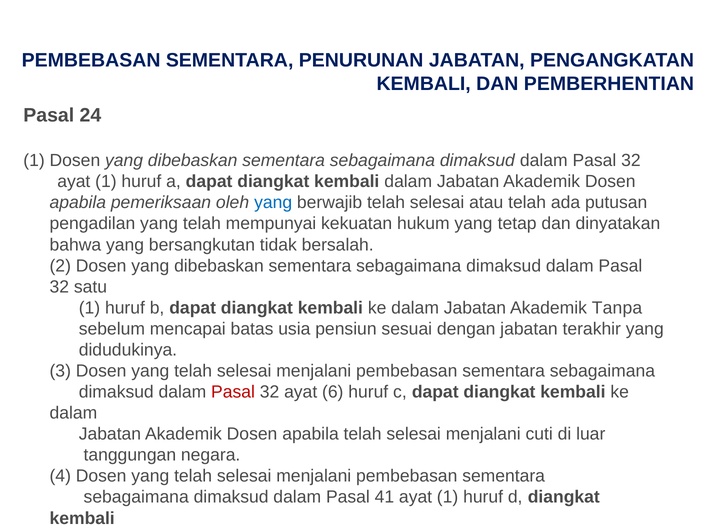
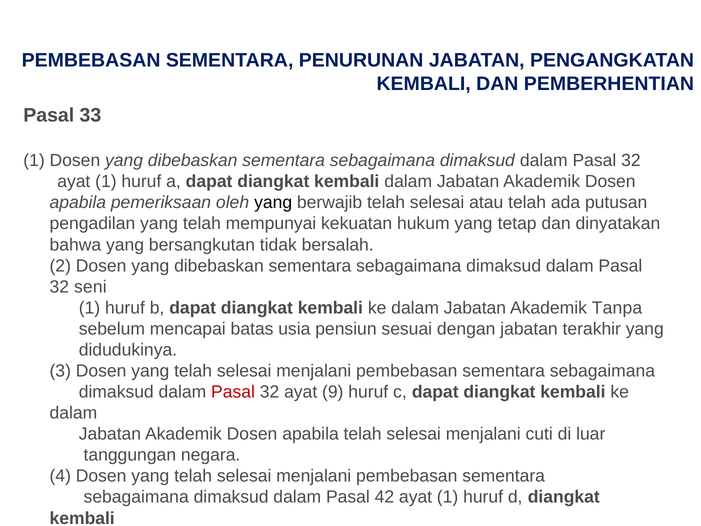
24: 24 -> 33 (90, 115)
yang colour: blue -> black (273, 203)
satu: satu -> seni (90, 287)
6: 6 -> 9 (333, 392)
41: 41 -> 42 (384, 497)
